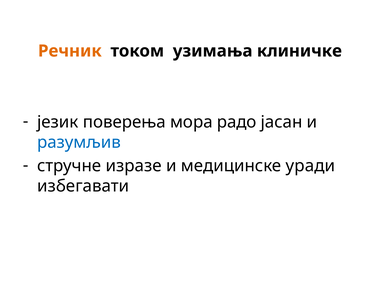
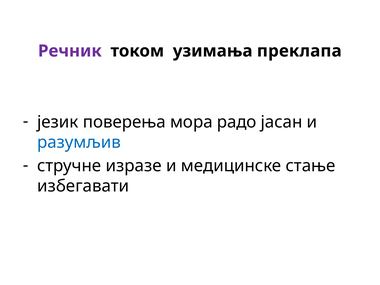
Речник colour: orange -> purple (70, 51)
клиничке: клиничке -> преклапа (299, 51)
уради: уради -> стање (311, 166)
